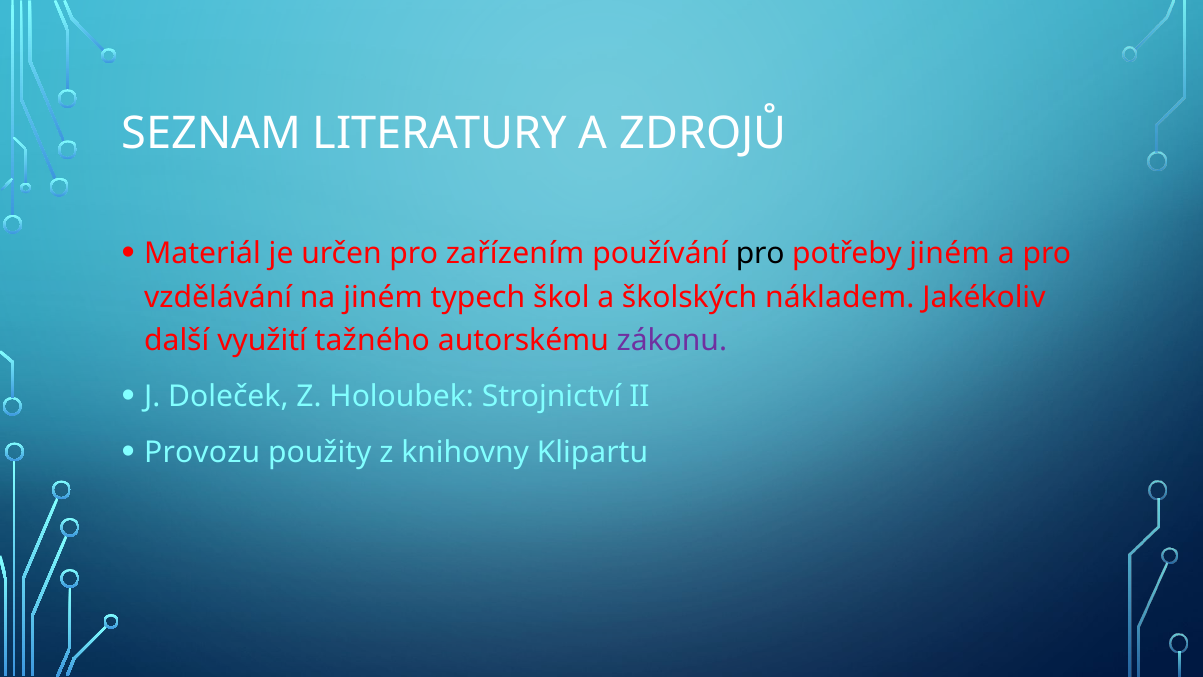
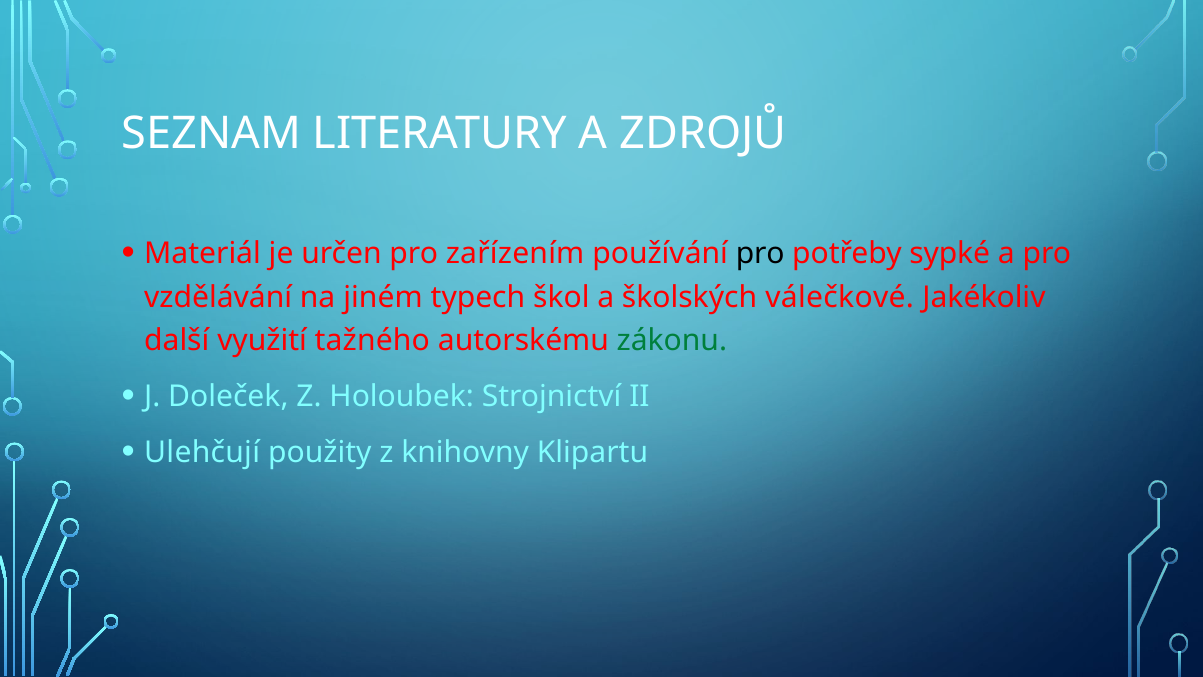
potřeby jiném: jiném -> sypké (950, 254)
nákladem: nákladem -> válečkové (840, 297)
zákonu colour: purple -> green (672, 340)
Provozu: Provozu -> Ulehčují (202, 452)
